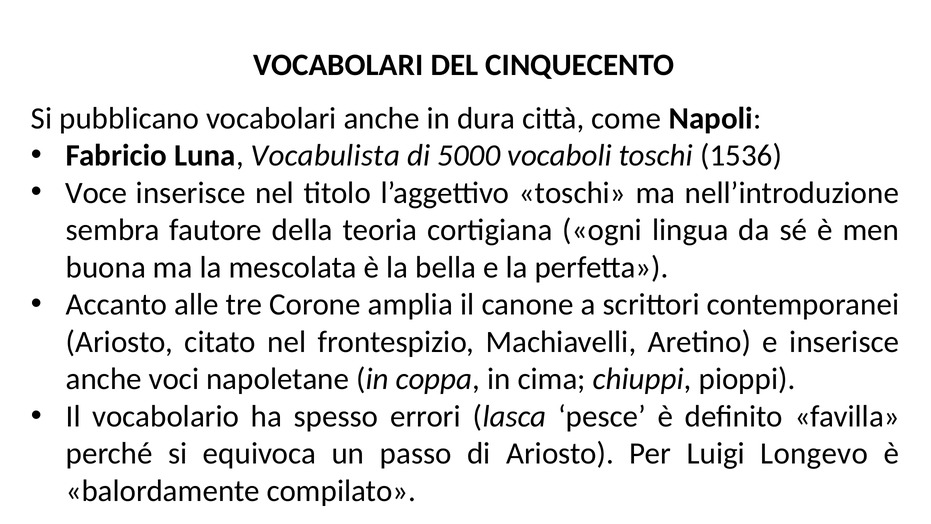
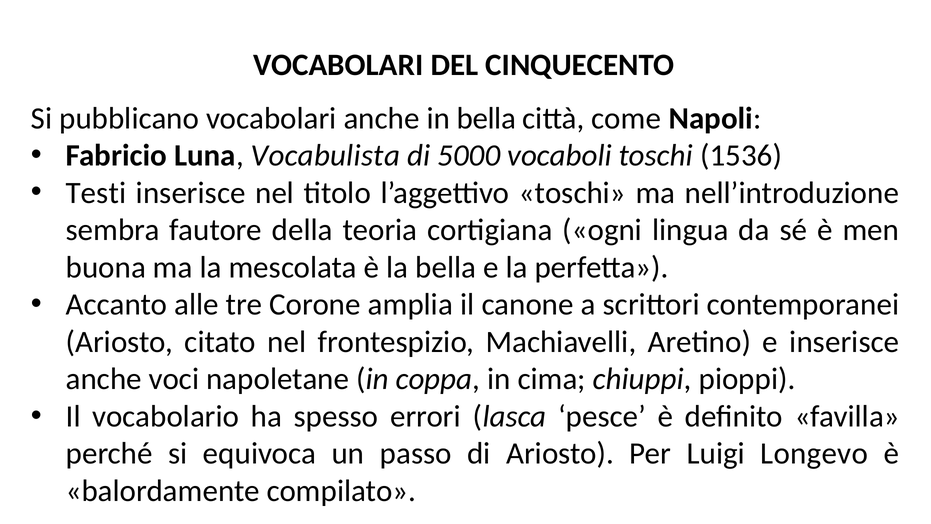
in dura: dura -> bella (486, 118)
Voce: Voce -> Testi (96, 193)
